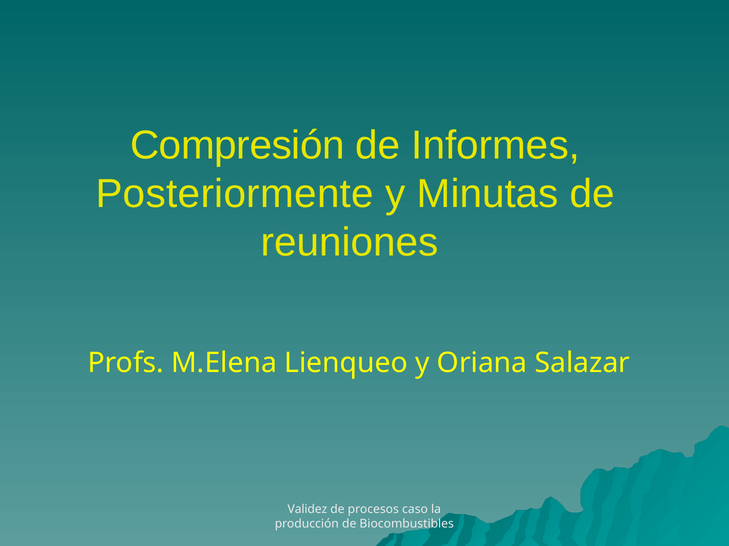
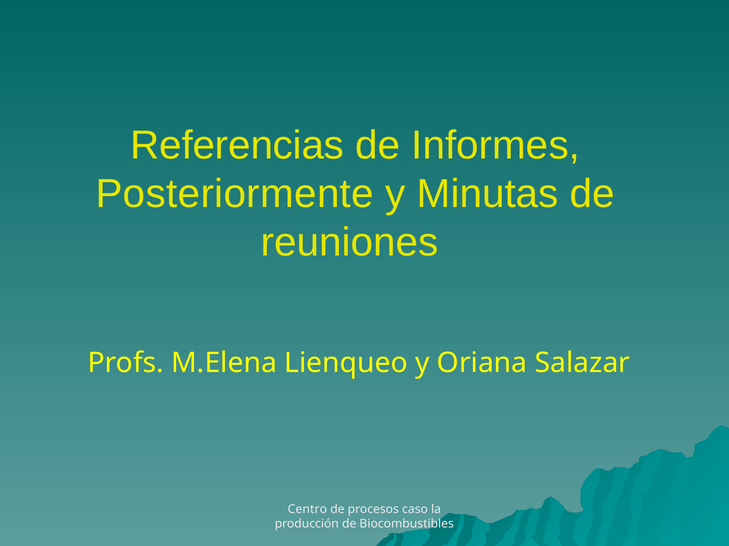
Compresión: Compresión -> Referencias (237, 145)
Validez: Validez -> Centro (307, 510)
